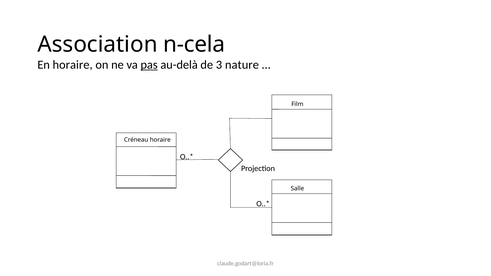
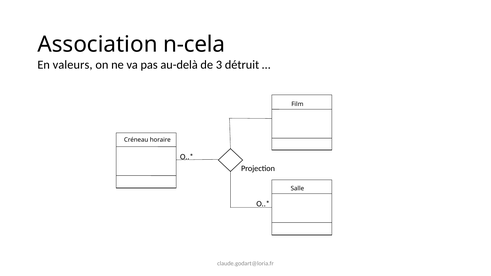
En horaire: horaire -> valeurs (73, 65)
pas underline: present -> none (149, 65)
nature: nature -> détruit (242, 65)
